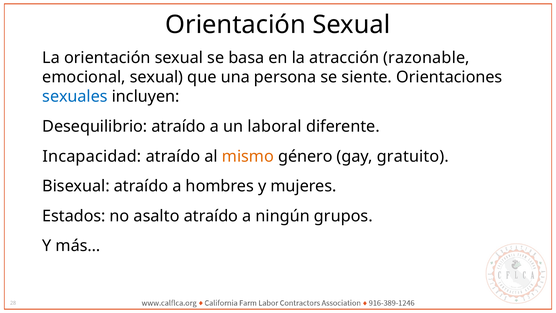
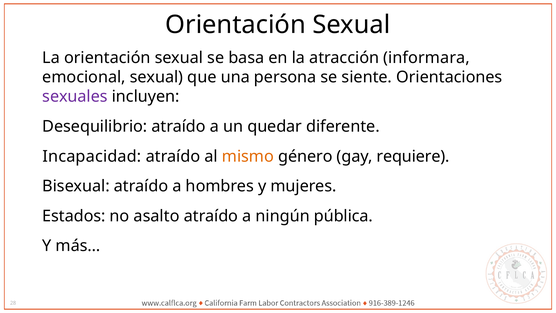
razonable: razonable -> informara (427, 58)
sexuales colour: blue -> purple (75, 96)
laboral: laboral -> quedar (275, 126)
gratuito: gratuito -> requiere (413, 156)
grupos: grupos -> pública (343, 216)
